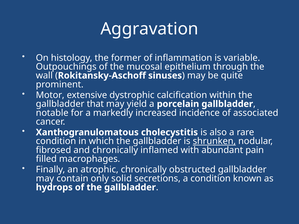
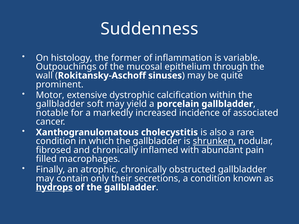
Aggravation: Aggravation -> Suddenness (149, 29)
that: that -> soft (95, 104)
solid: solid -> their (122, 179)
hydrops underline: none -> present (54, 188)
